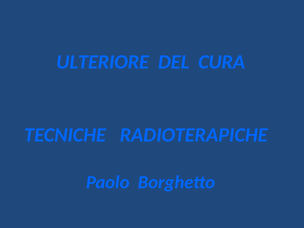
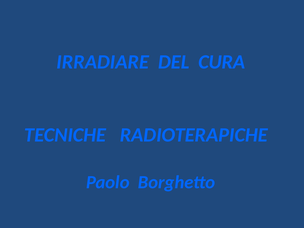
ULTERIORE: ULTERIORE -> IRRADIARE (103, 62)
